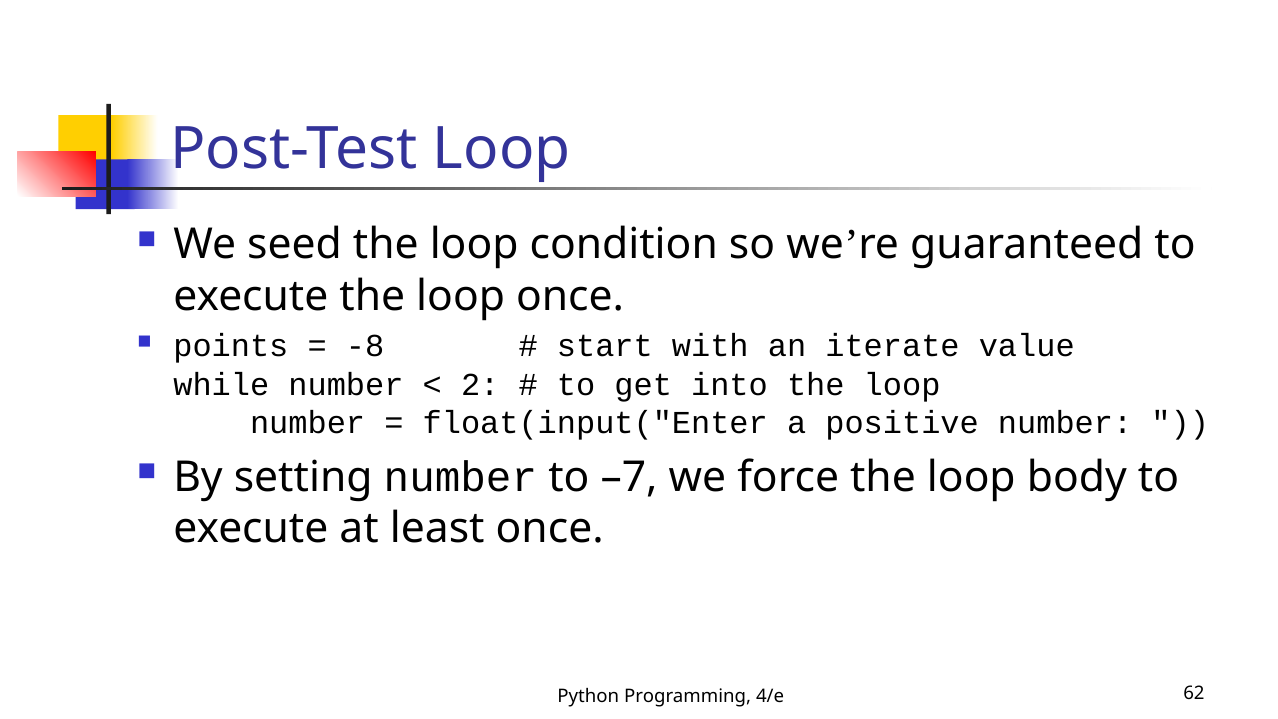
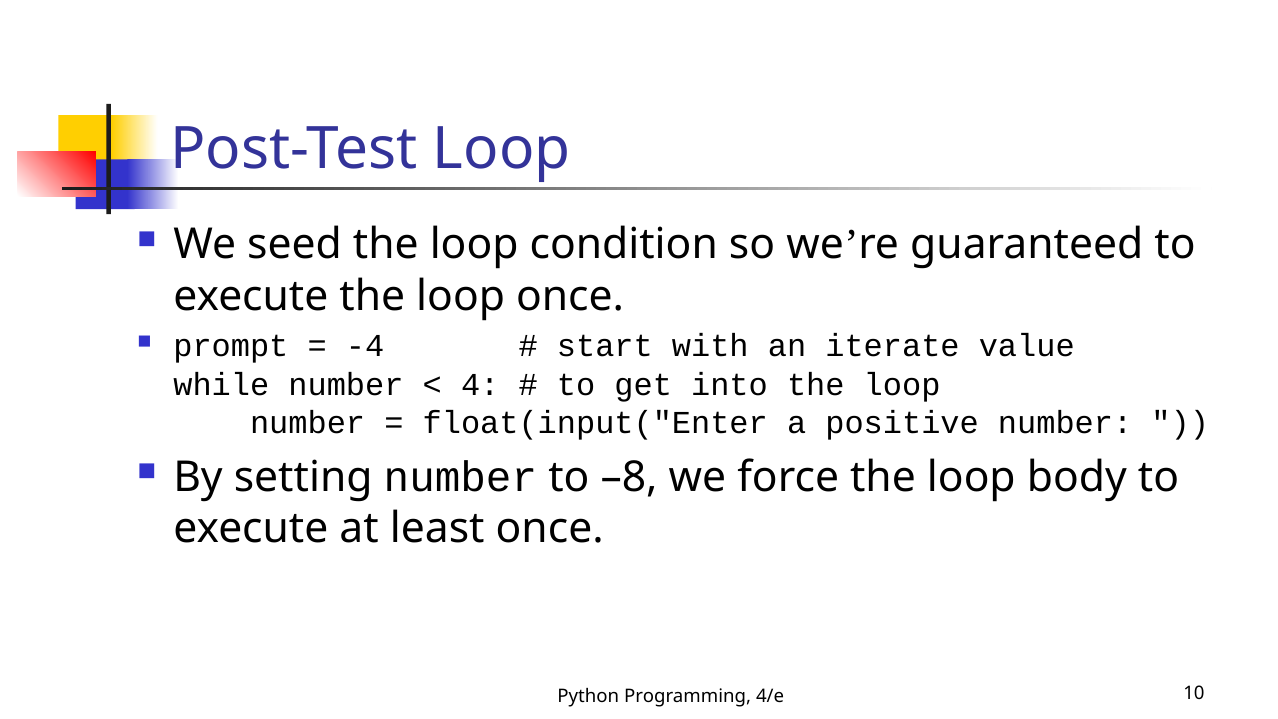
points: points -> prompt (231, 346)
-8: -8 -> -4 (365, 346)
2: 2 -> 4 (480, 385)
–7: –7 -> –8 (629, 477)
62: 62 -> 10 (1194, 693)
